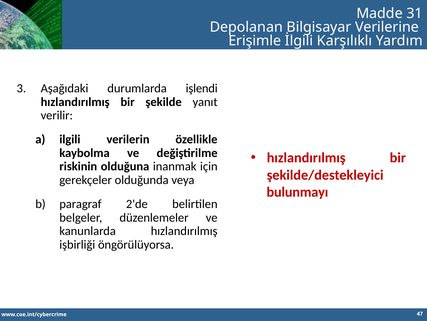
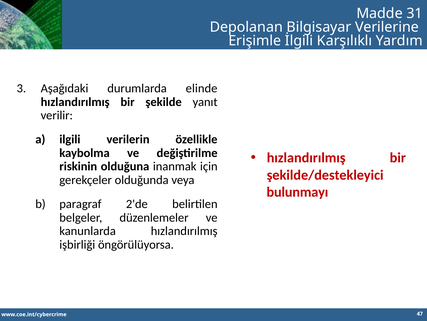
işlendi: işlendi -> elinde (202, 88)
